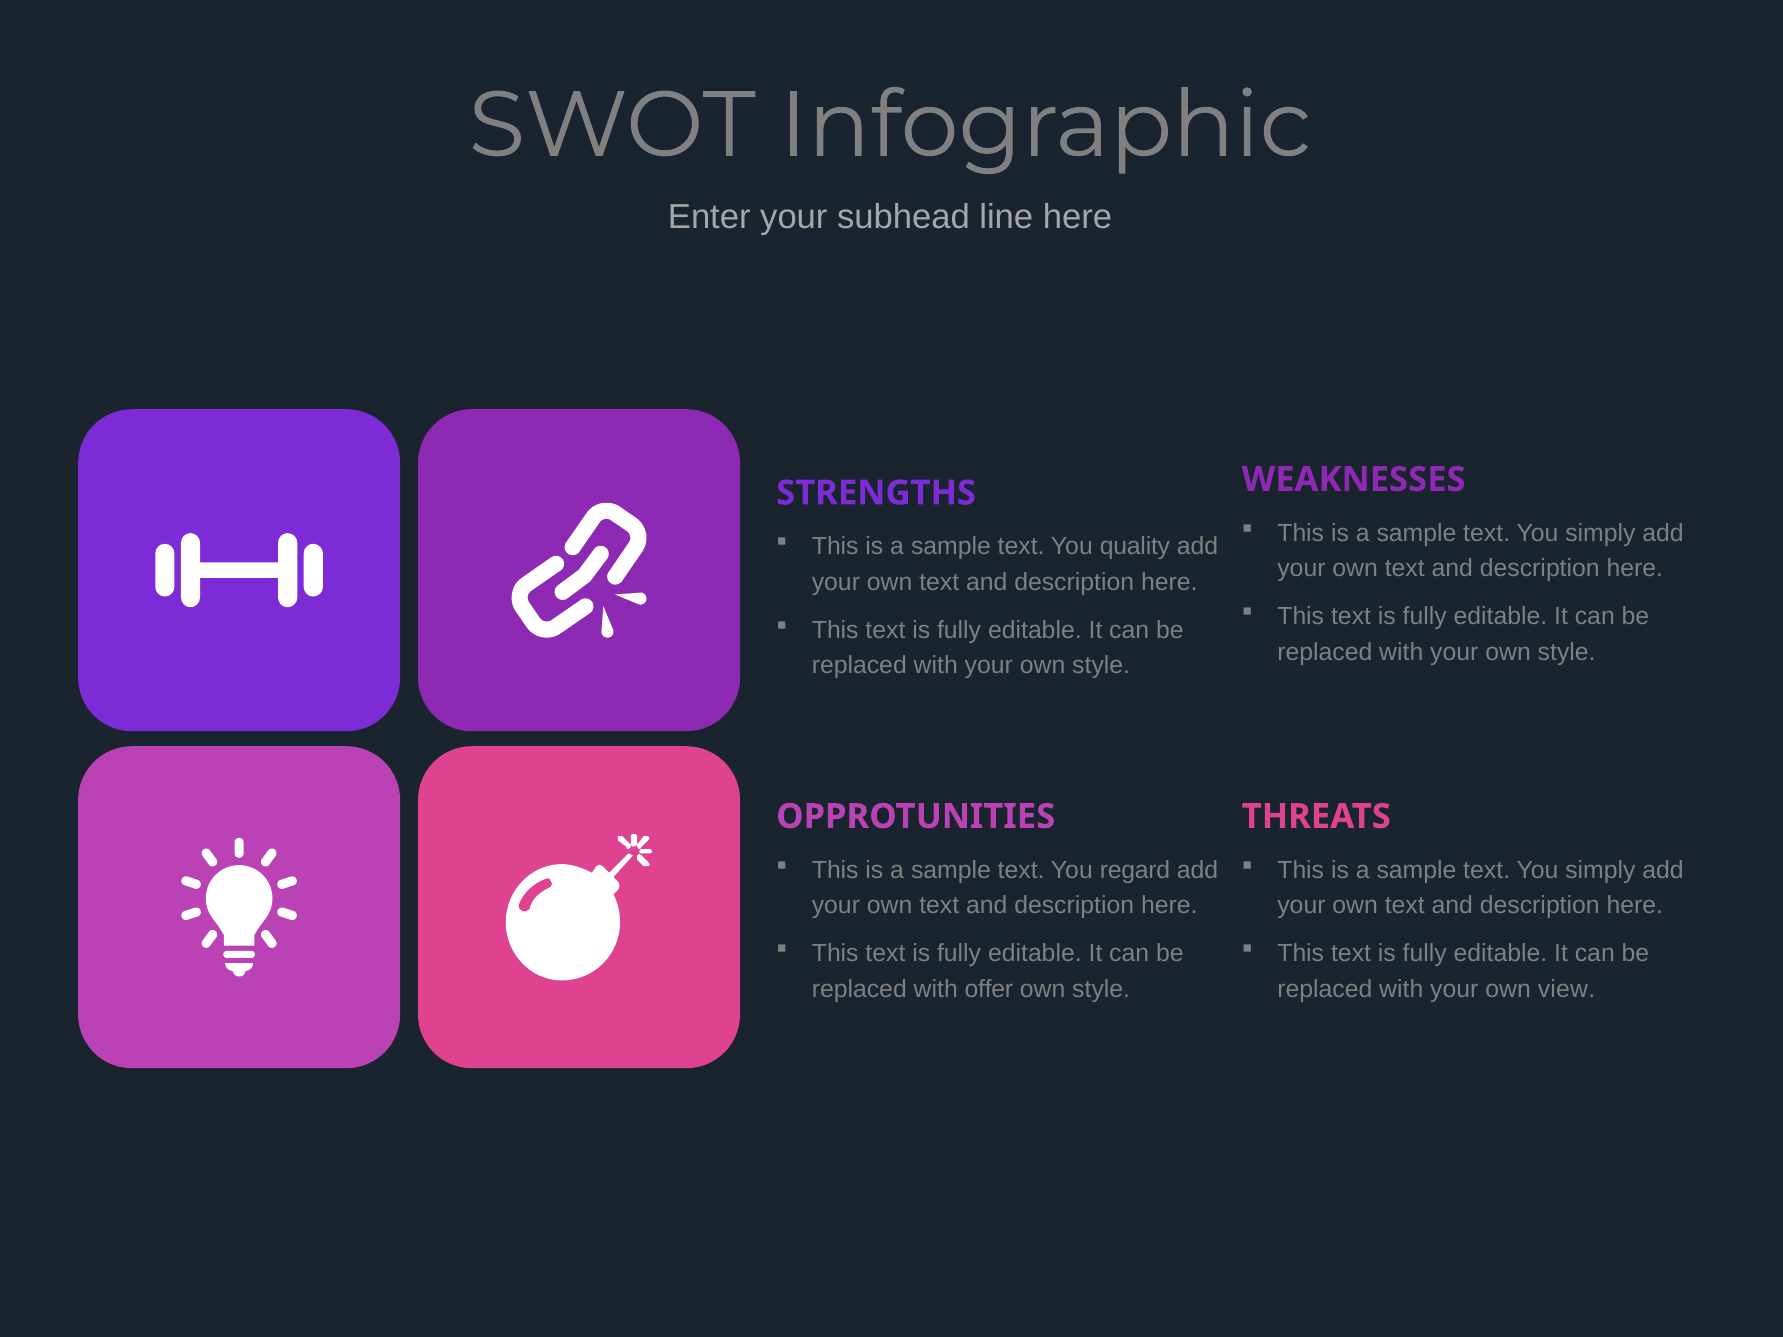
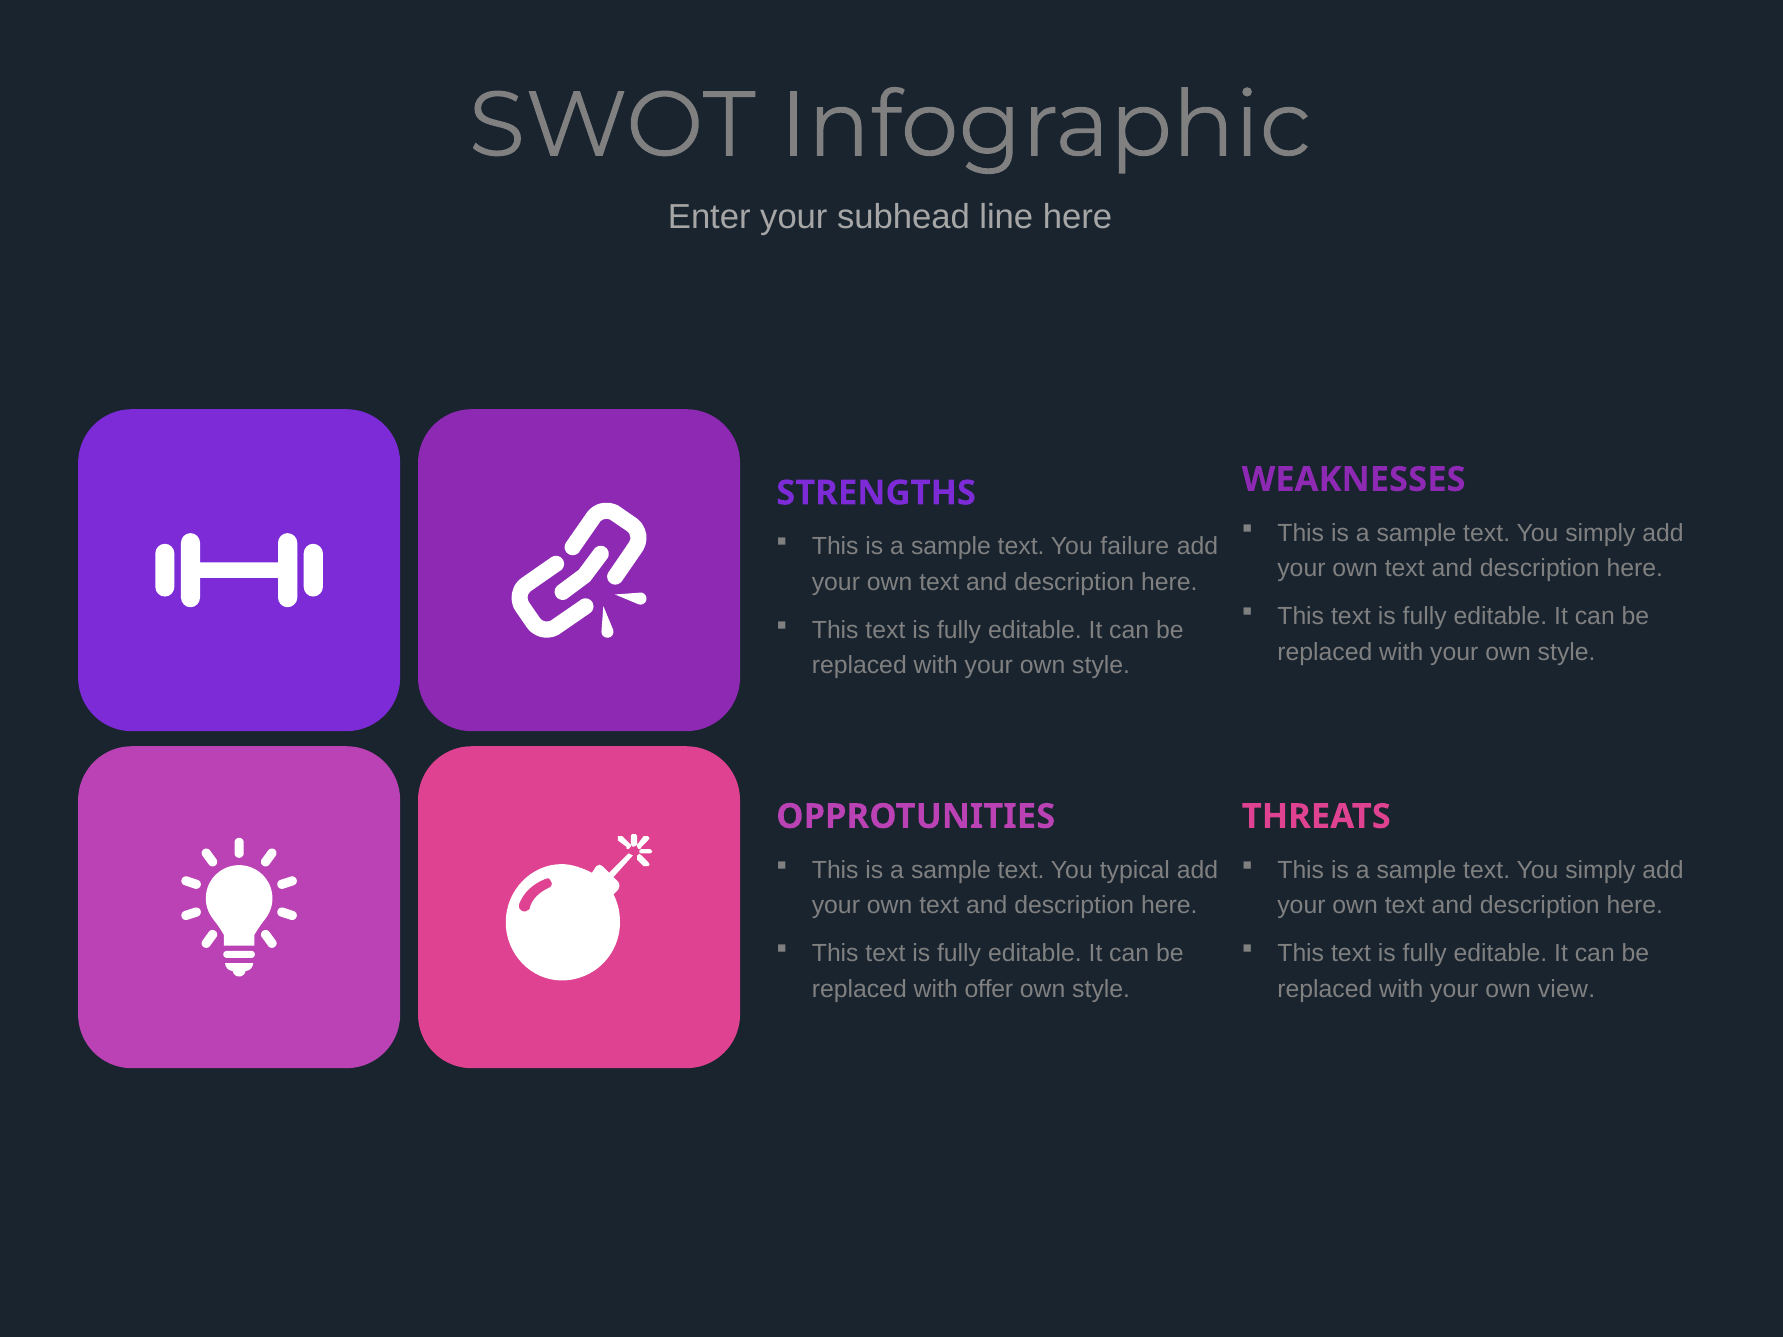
quality: quality -> failure (1135, 546)
regard: regard -> typical (1135, 870)
